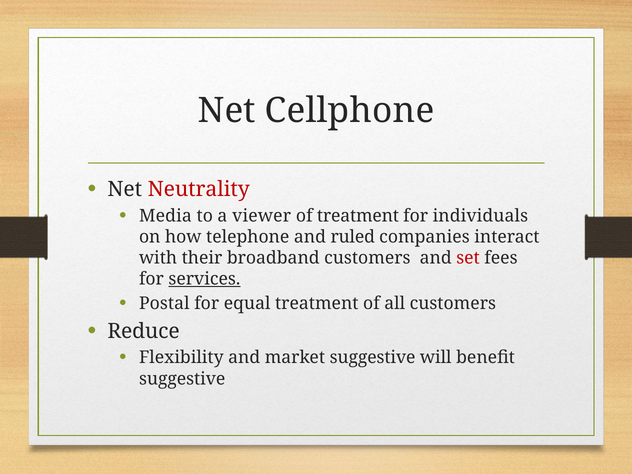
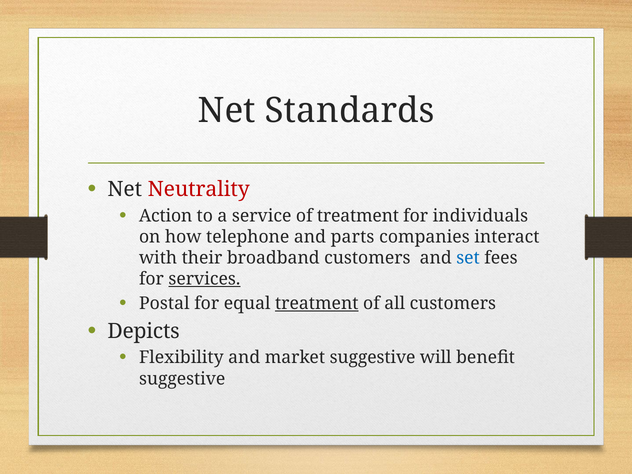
Cellphone: Cellphone -> Standards (350, 111)
Media: Media -> Action (166, 216)
viewer: viewer -> service (262, 216)
ruled: ruled -> parts (353, 237)
set colour: red -> blue (468, 258)
treatment underline: none -> present (317, 304)
Reduce: Reduce -> Depicts (144, 331)
